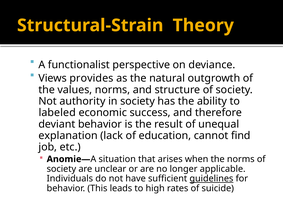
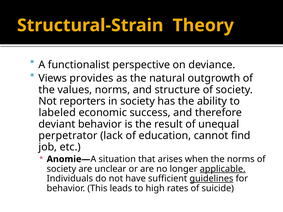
authority: authority -> reporters (83, 101)
explanation: explanation -> perpetrator (68, 136)
applicable underline: none -> present (223, 169)
